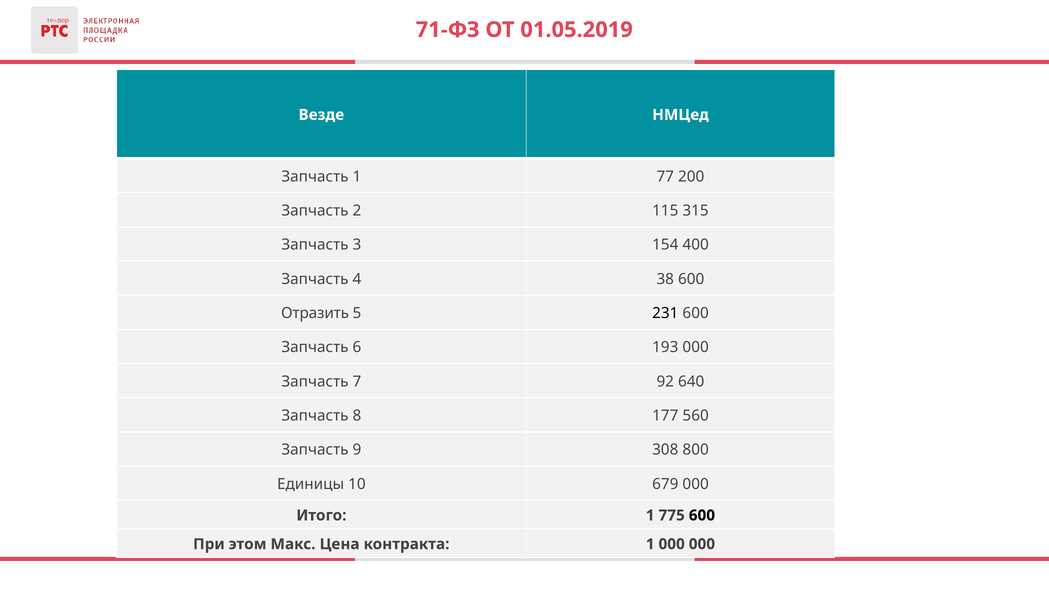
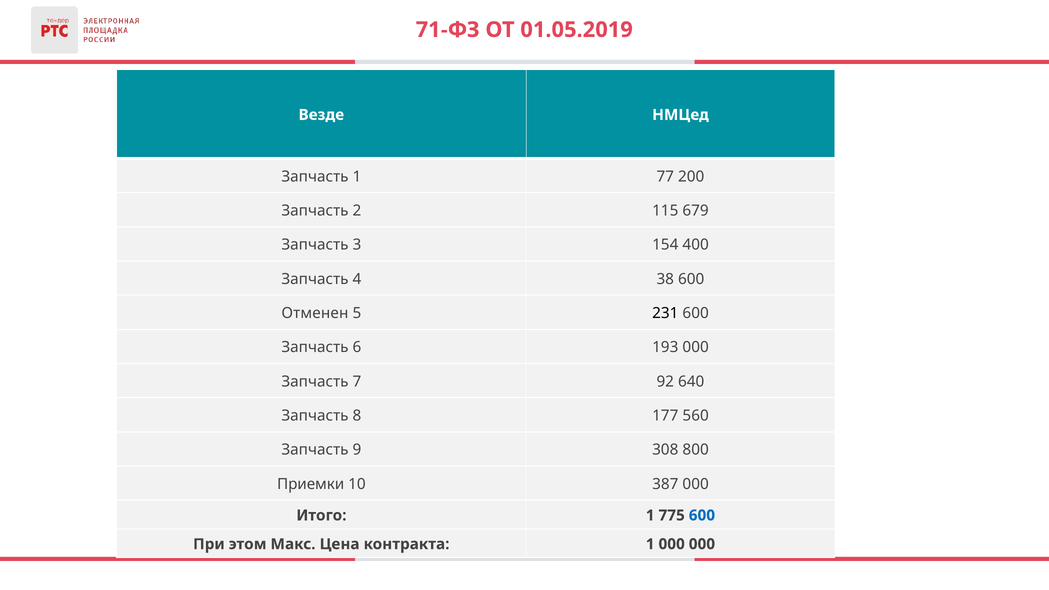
315: 315 -> 679 (696, 211)
Отразить: Отразить -> Отменен (315, 313)
Единицы: Единицы -> Приемки (311, 484)
679: 679 -> 387 (665, 484)
600 colour: black -> blue (702, 515)
